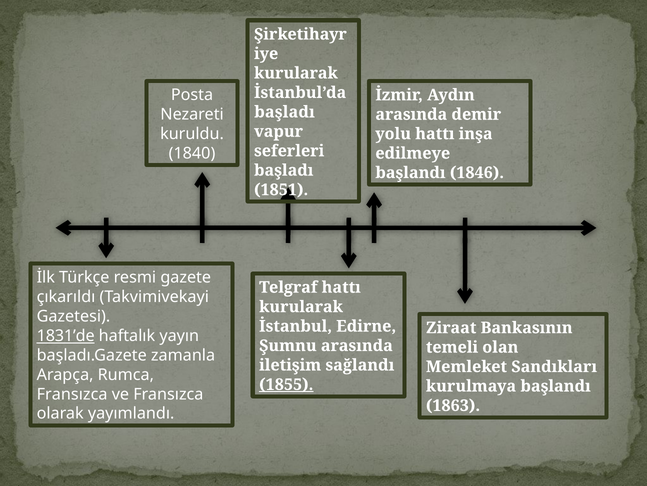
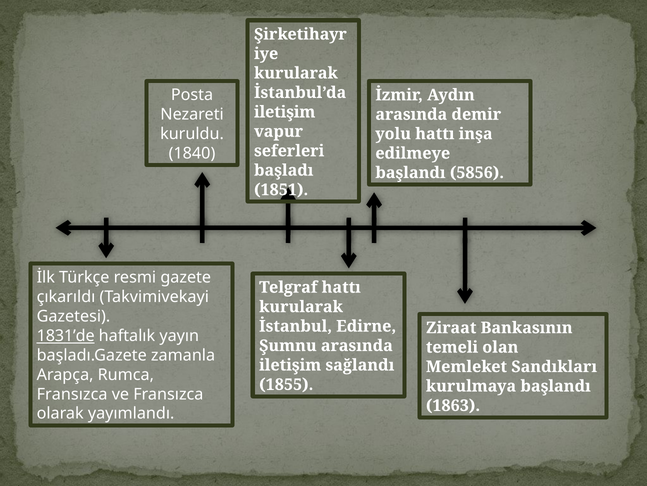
başladı: başladı -> iletişim (285, 112)
1846: 1846 -> 5856 (477, 173)
1855 underline: present -> none (286, 384)
